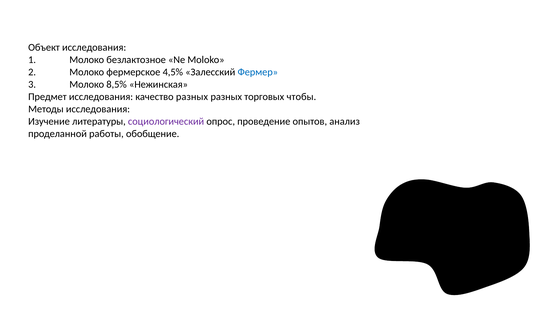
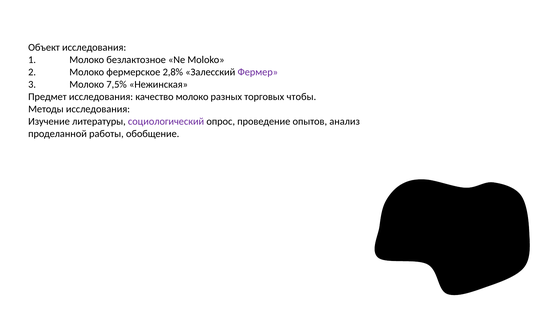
4,5%: 4,5% -> 2,8% (173, 72)
Фермер colour: blue -> purple (258, 72)
8,5%: 8,5% -> 7,5% (117, 84)
качество разных: разных -> молоко (192, 97)
